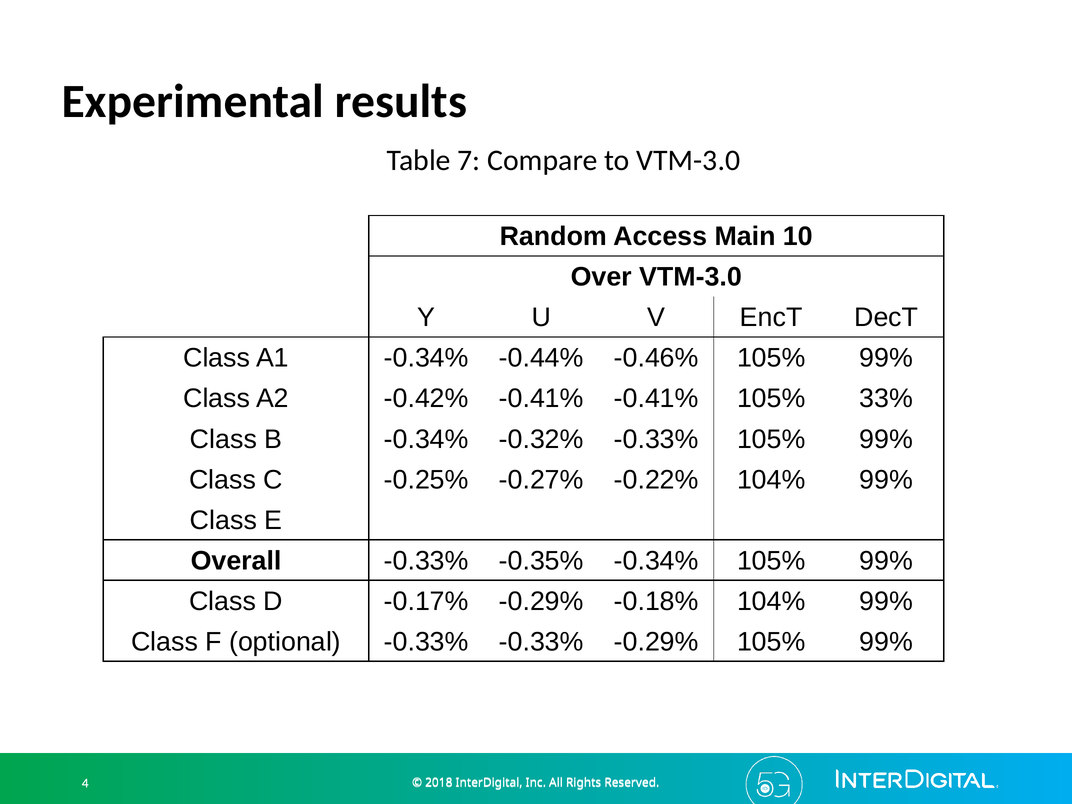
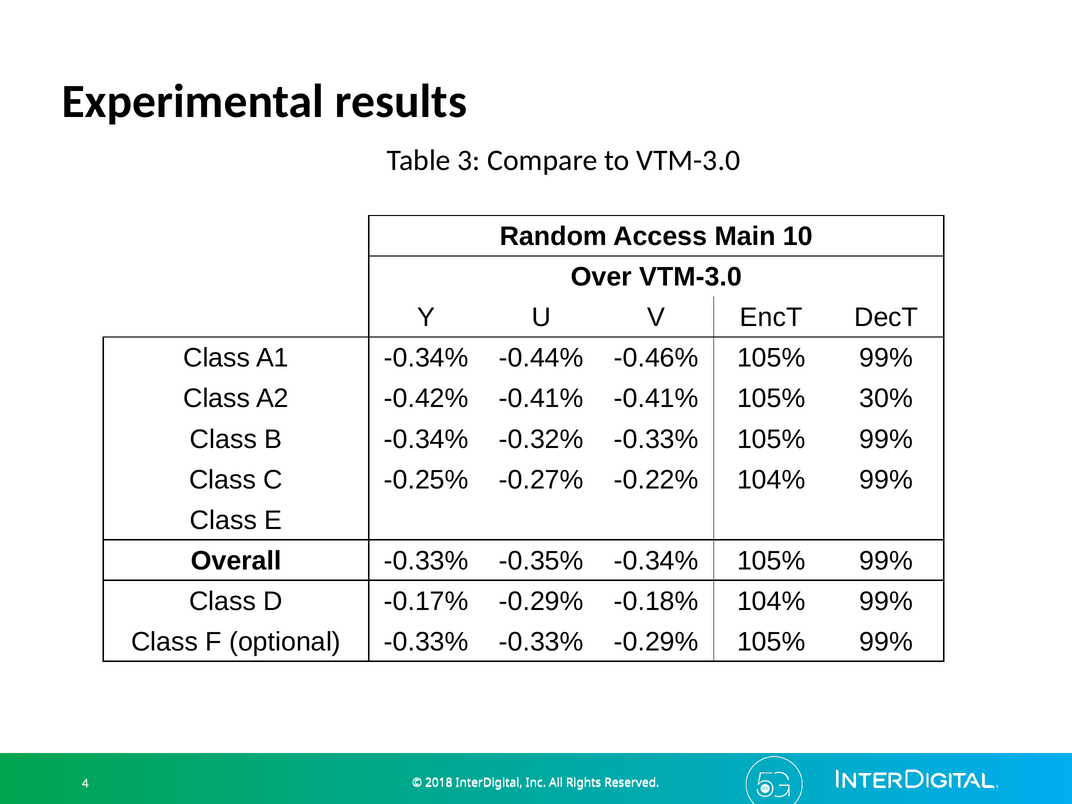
7: 7 -> 3 (469, 160)
33%: 33% -> 30% (886, 399)
